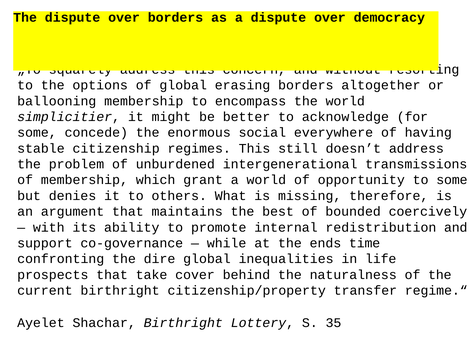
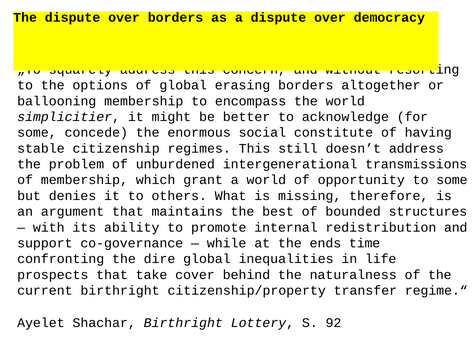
everywhere: everywhere -> constitute (334, 133)
coercively: coercively -> structures (428, 212)
35: 35 -> 92 (334, 323)
